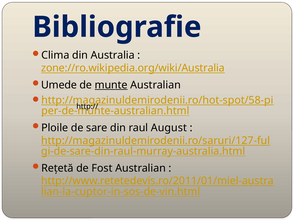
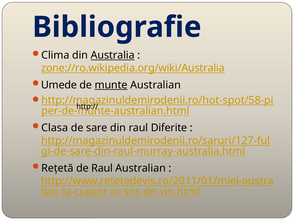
Australia underline: none -> present (113, 55)
Ploile: Ploile -> Clasa (55, 127)
August: August -> Diferite (169, 127)
de Fost: Fost -> Raul (102, 168)
